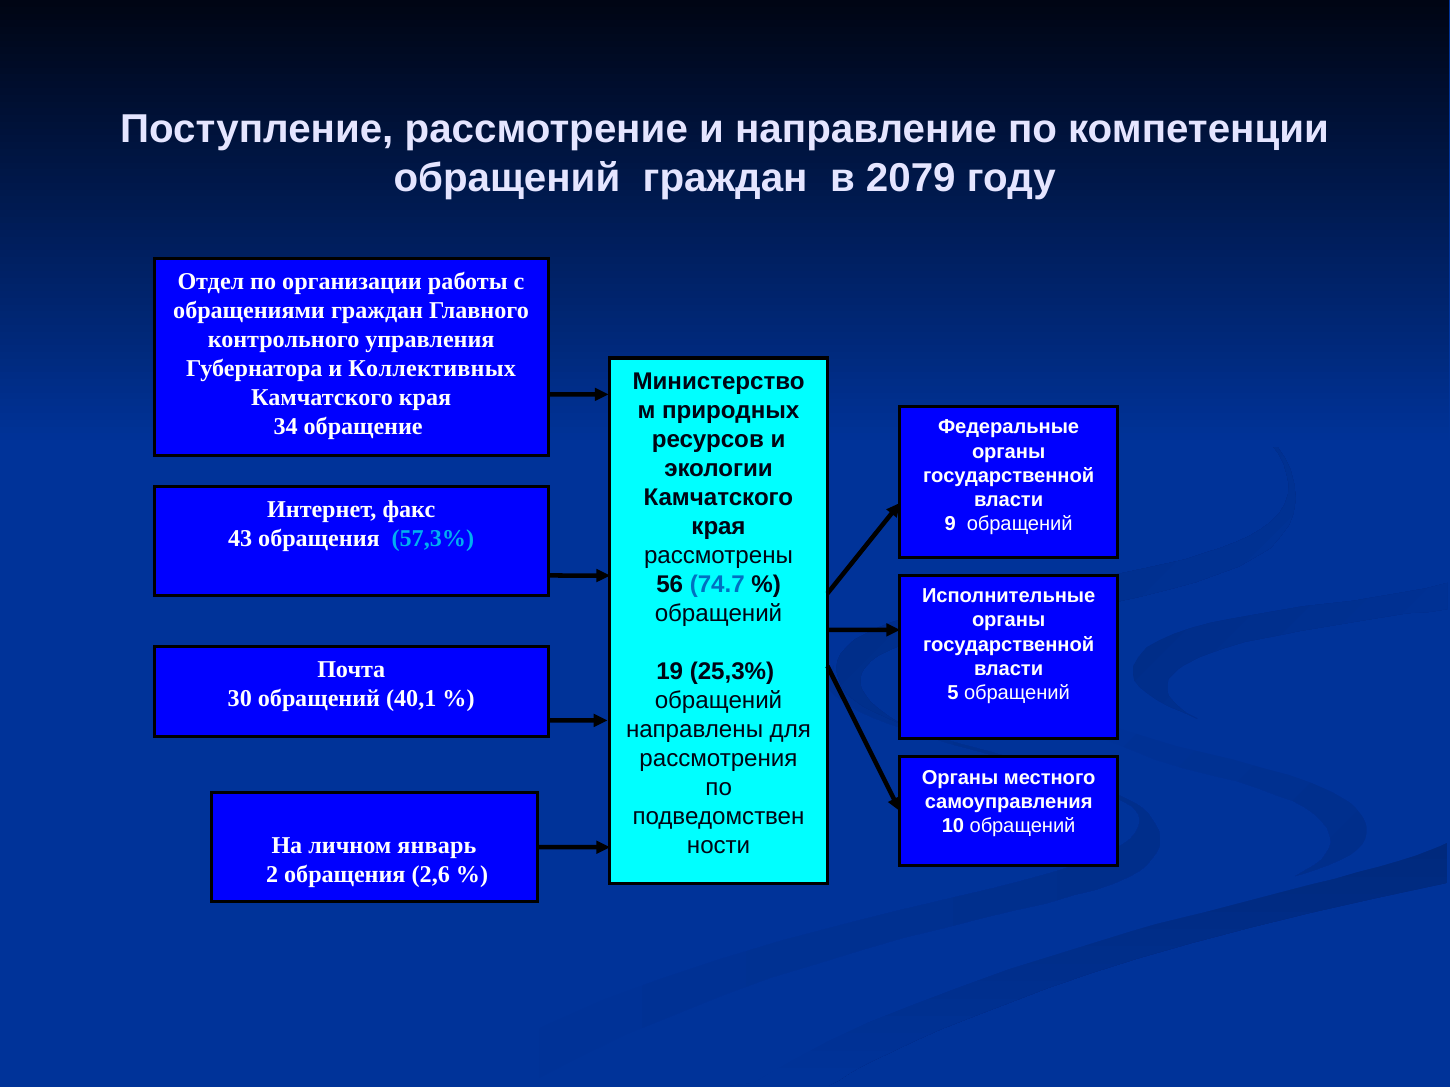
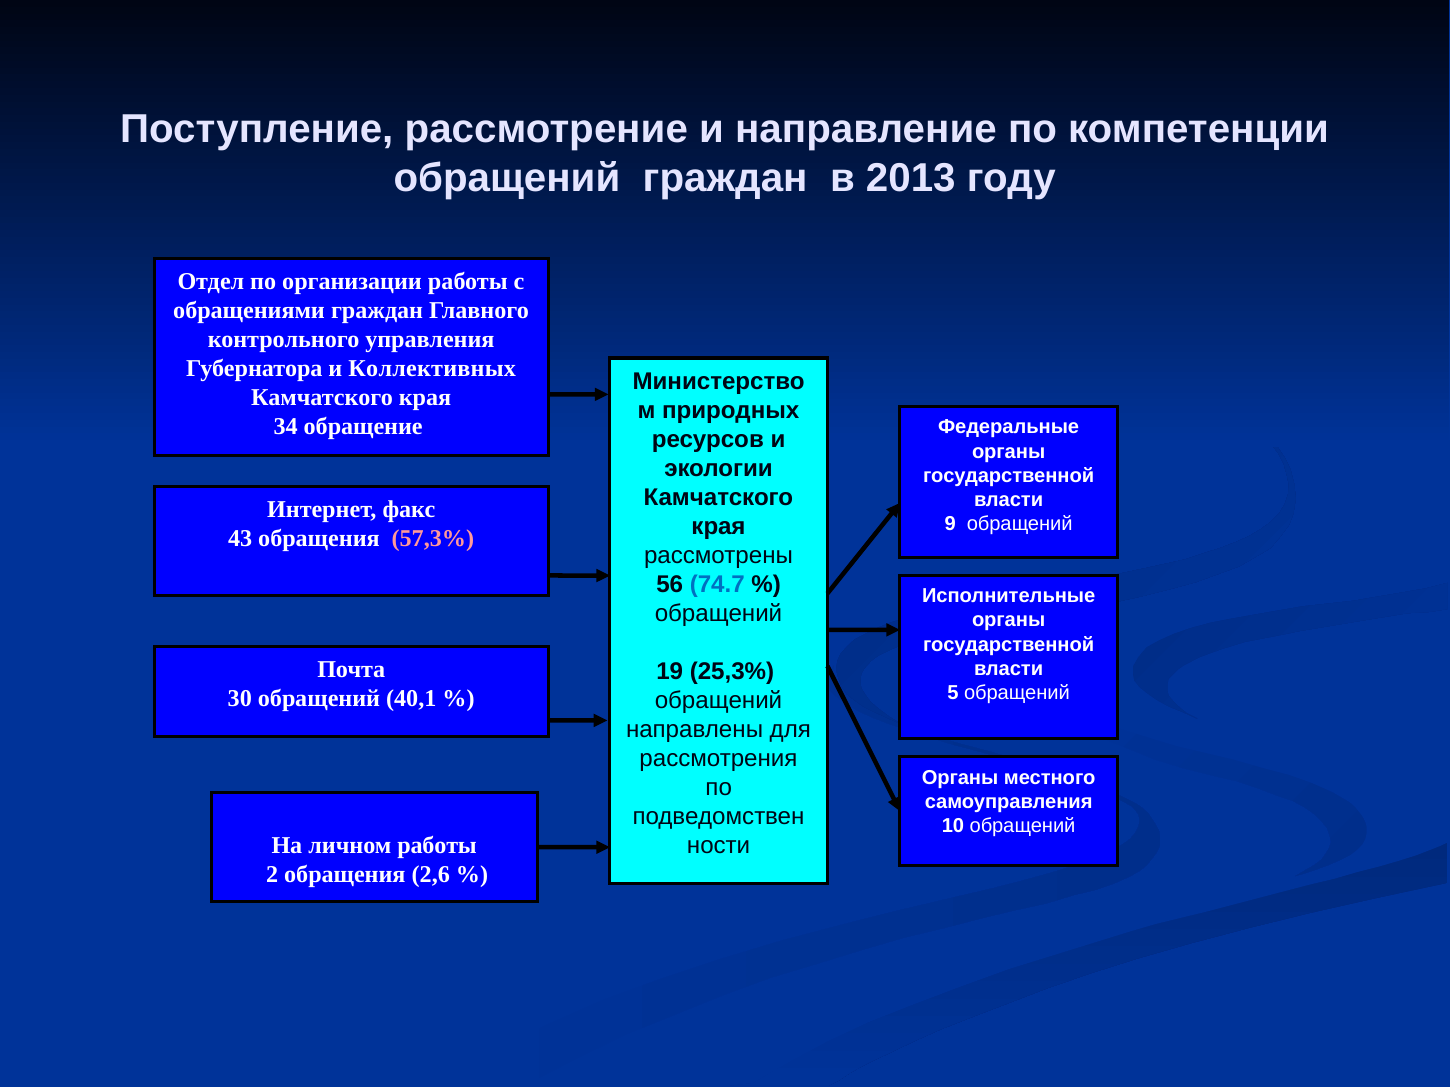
2079: 2079 -> 2013 (911, 178)
57,3% colour: light blue -> pink (433, 539)
личном январь: январь -> работы (437, 846)
